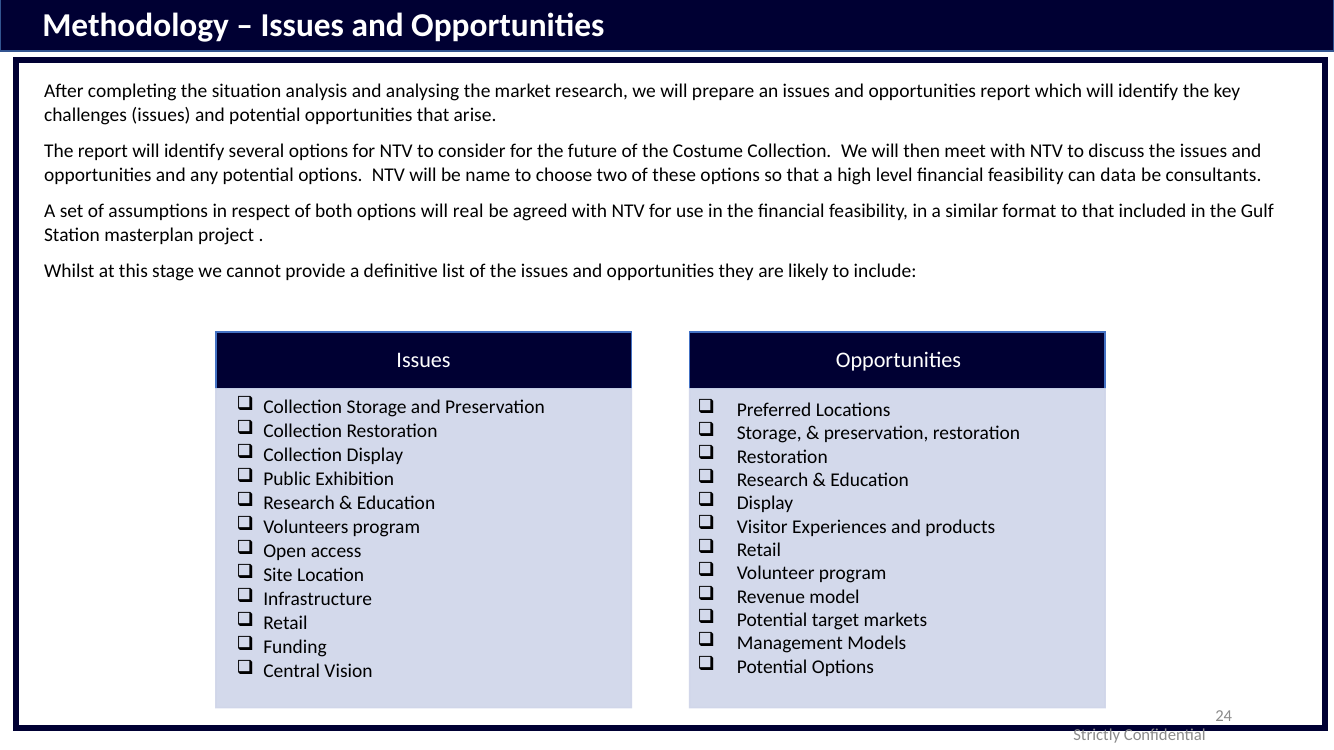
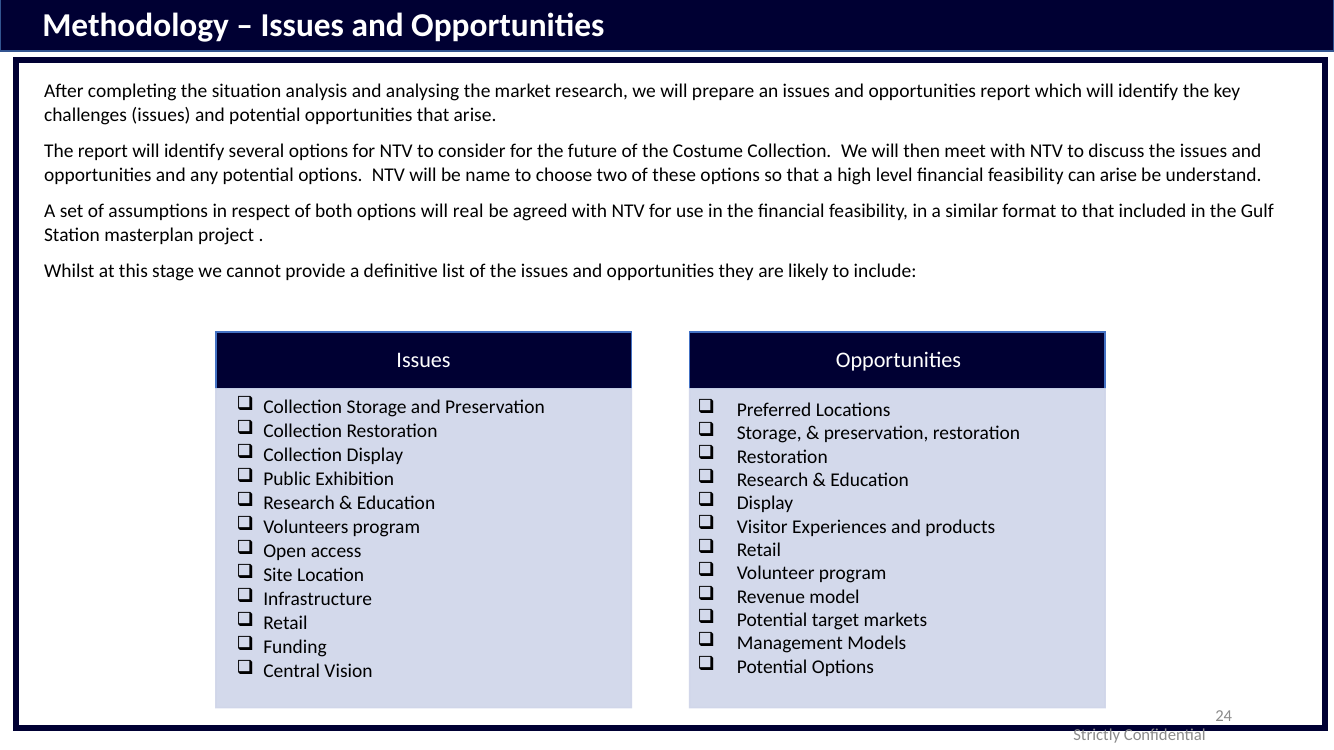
can data: data -> arise (1119, 175)
consultants: consultants -> understand (1214, 175)
